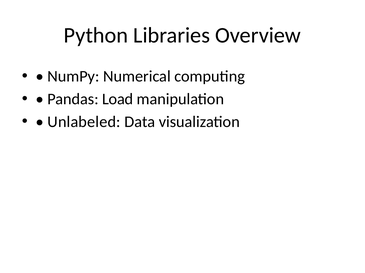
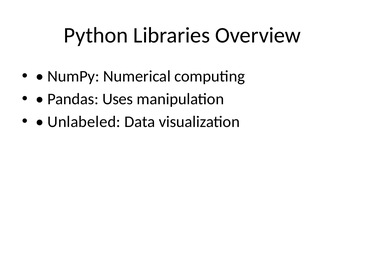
Load: Load -> Uses (118, 99)
